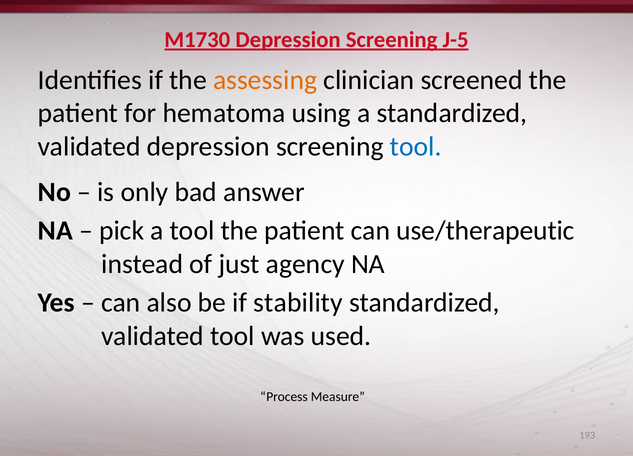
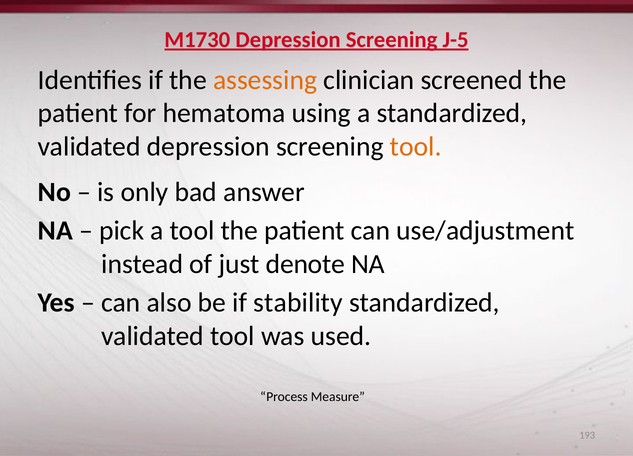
tool colour: blue -> orange (416, 146)
use/therapeutic: use/therapeutic -> use/adjustment (485, 231)
agency: agency -> denote (305, 264)
